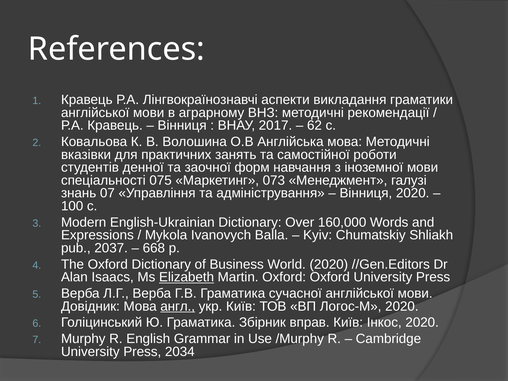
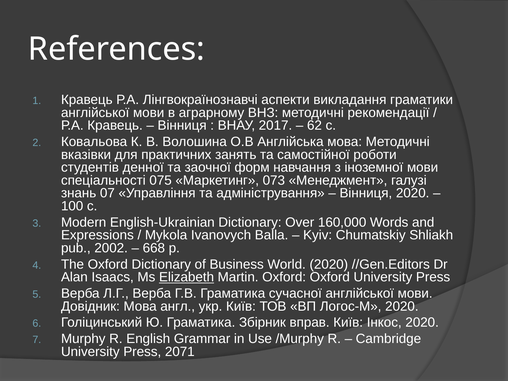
2037: 2037 -> 2002 (111, 248)
англ underline: present -> none (178, 306)
2034: 2034 -> 2071 (180, 352)
